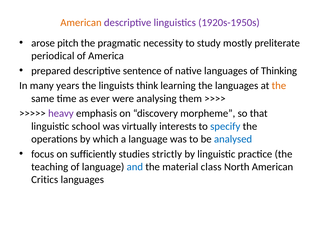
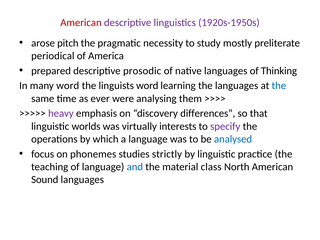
American colour: orange -> red (81, 23)
sentence: sentence -> prosodic (142, 71)
many years: years -> word (68, 86)
linguists think: think -> word (147, 86)
the colour: orange -> blue (279, 86)
morpheme: morpheme -> differences (208, 113)
school: school -> worlds (86, 126)
specify colour: blue -> purple (225, 126)
sufficiently: sufficiently -> phonemes (93, 154)
Critics: Critics -> Sound (45, 180)
